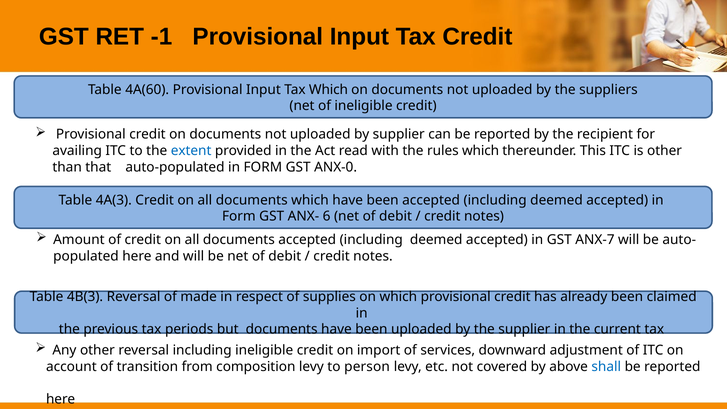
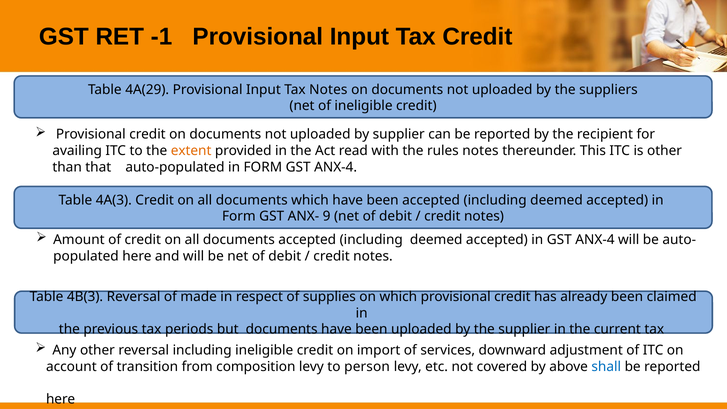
4A(60: 4A(60 -> 4A(29 (147, 90)
Tax Which: Which -> Notes (328, 90)
extent colour: blue -> orange (191, 151)
rules which: which -> notes (480, 151)
FORM GST ANX-0: ANX-0 -> ANX-4 (336, 167)
6: 6 -> 9 (327, 216)
in GST ANX-7: ANX-7 -> ANX-4 (595, 240)
